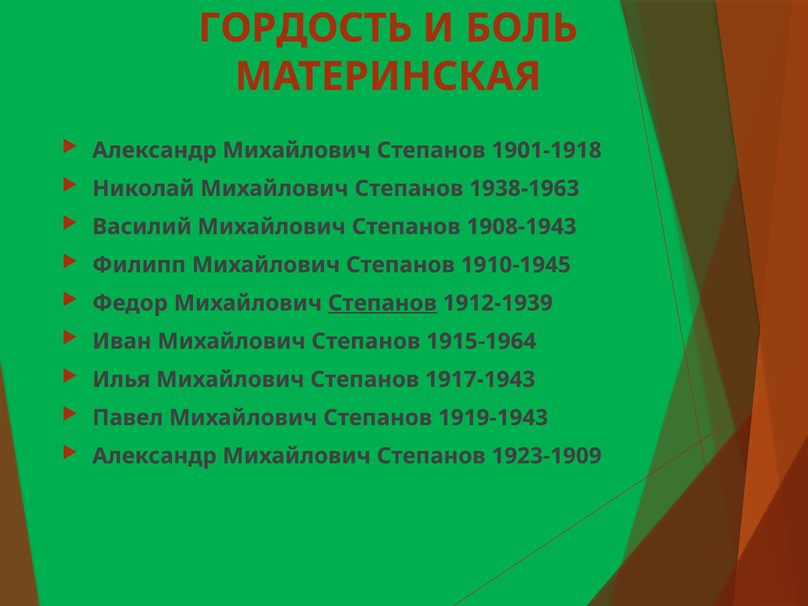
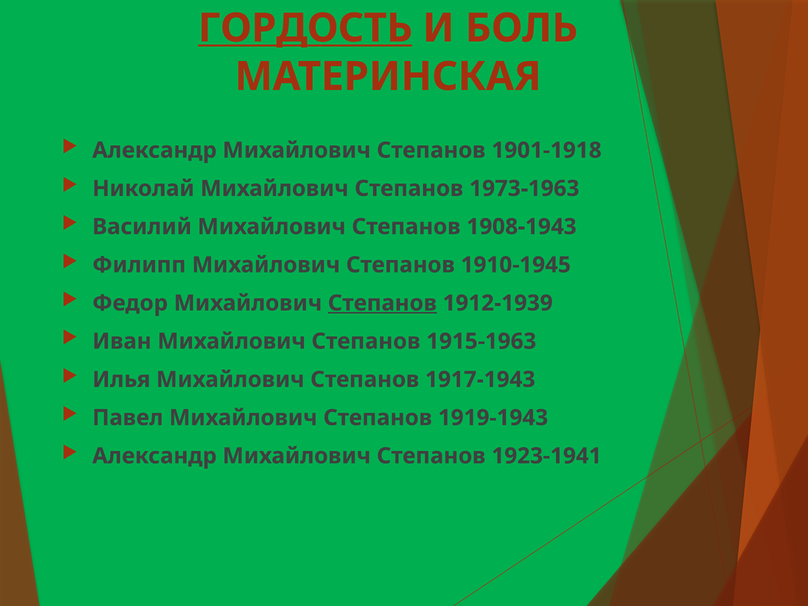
ГОРДОСТЬ underline: none -> present (305, 28)
1938-1963: 1938-1963 -> 1973-1963 (524, 189)
1915-1964: 1915-1964 -> 1915-1963 (481, 341)
1923-1909: 1923-1909 -> 1923-1941 (547, 456)
